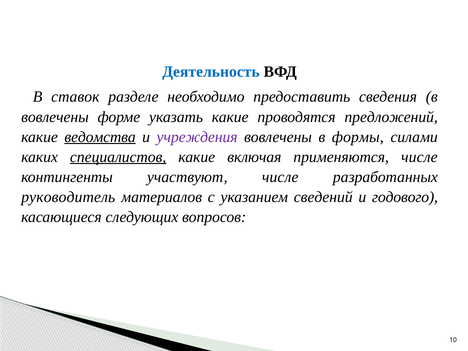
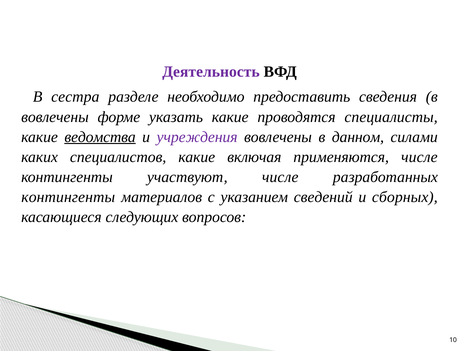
Деятельность colour: blue -> purple (211, 72)
ставок: ставок -> сестра (75, 97)
предложений: предложений -> специалисты (391, 117)
формы: формы -> данном (358, 137)
специалистов underline: present -> none (118, 157)
руководитель: руководитель -> контингенты (68, 197)
годового: годового -> сборных (405, 197)
